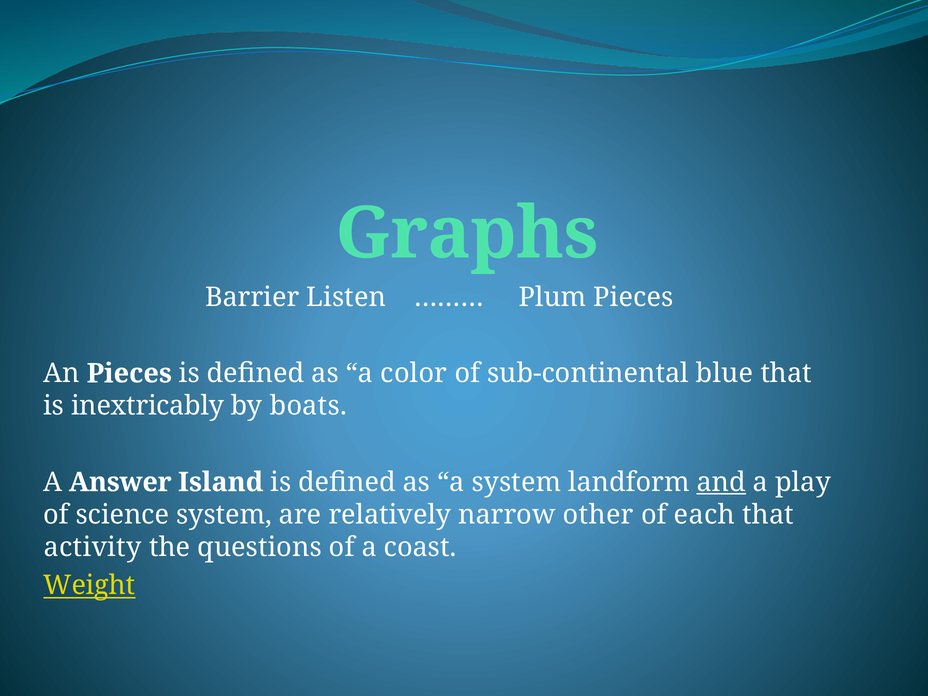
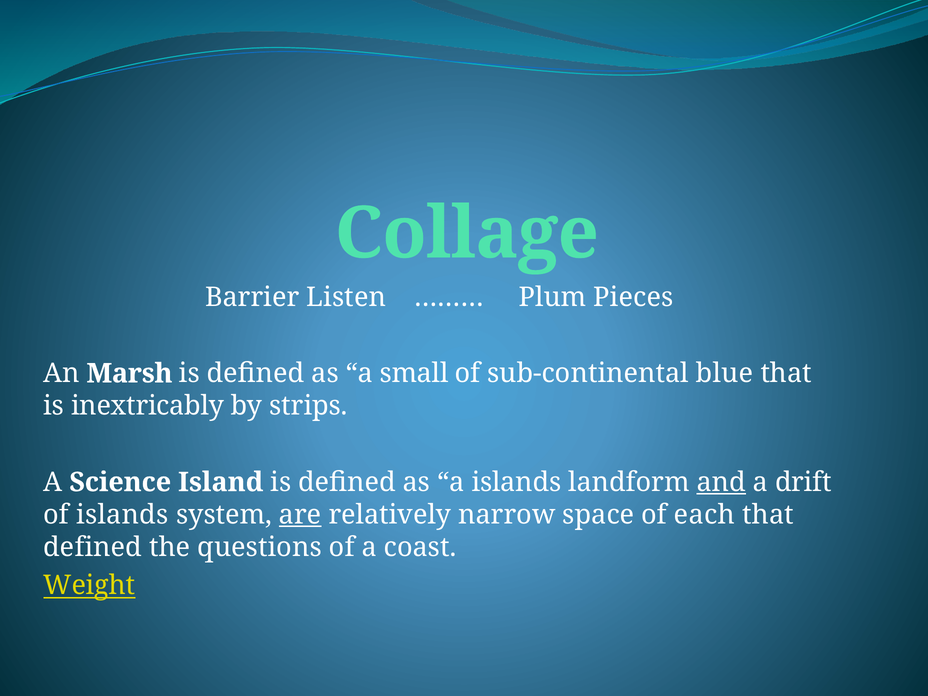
Graphs: Graphs -> Collage (467, 234)
An Pieces: Pieces -> Marsh (129, 373)
color: color -> small (414, 373)
boats: boats -> strips (308, 406)
Answer: Answer -> Science (120, 482)
a system: system -> islands (517, 482)
play: play -> drift (803, 482)
of science: science -> islands (122, 515)
are underline: none -> present (300, 515)
other: other -> space (598, 515)
activity: activity -> defined (93, 547)
